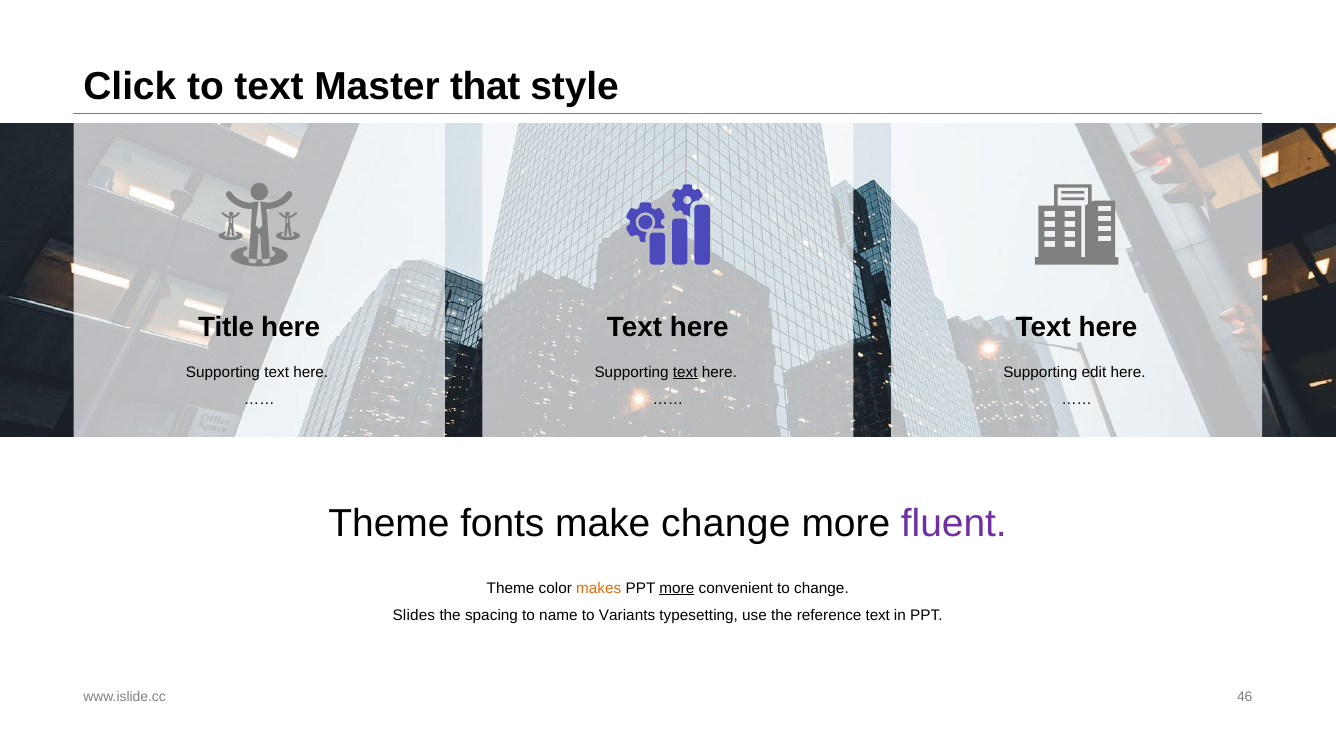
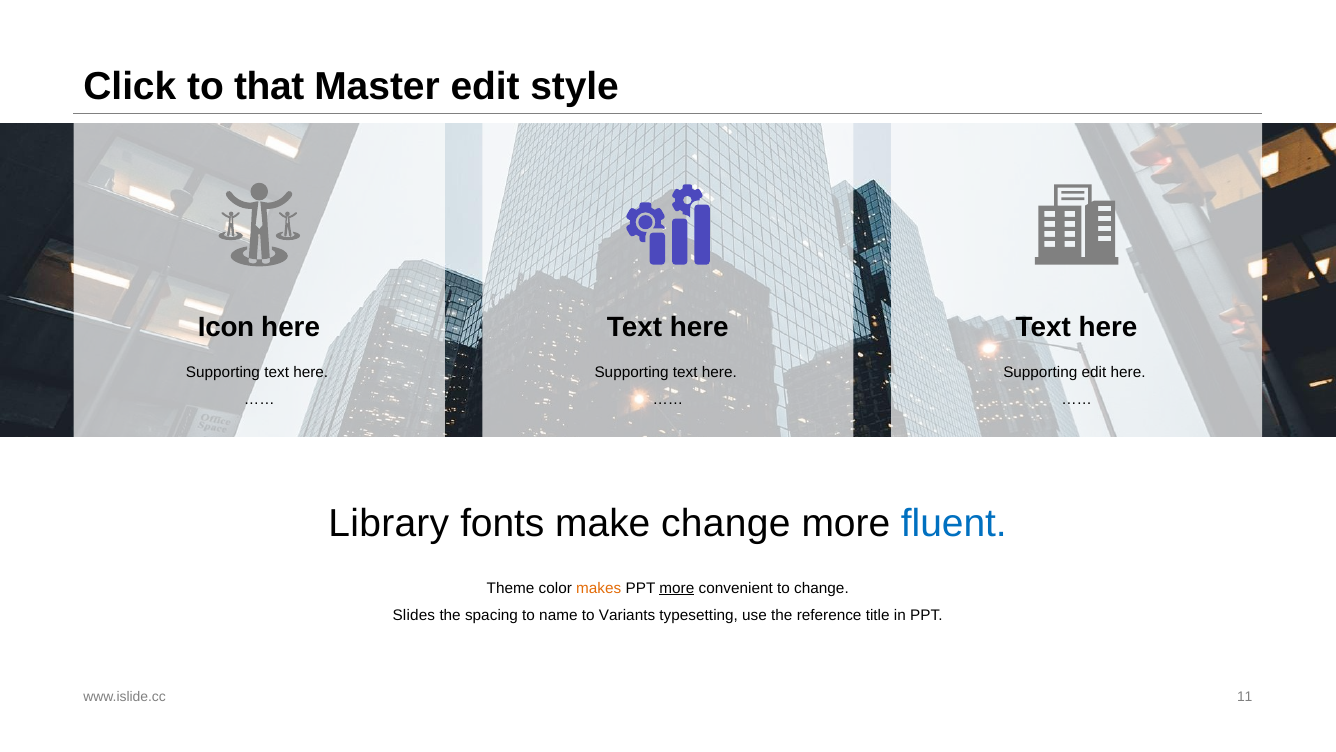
to text: text -> that (269, 86)
Master that: that -> edit (485, 86)
Title: Title -> Icon (226, 328)
text underline: present -> none (685, 372)
Theme: Theme -> Library (389, 524)
fluent colour: purple -> blue (954, 524)
reference text: text -> title (878, 615)
46: 46 -> 11 (1245, 696)
